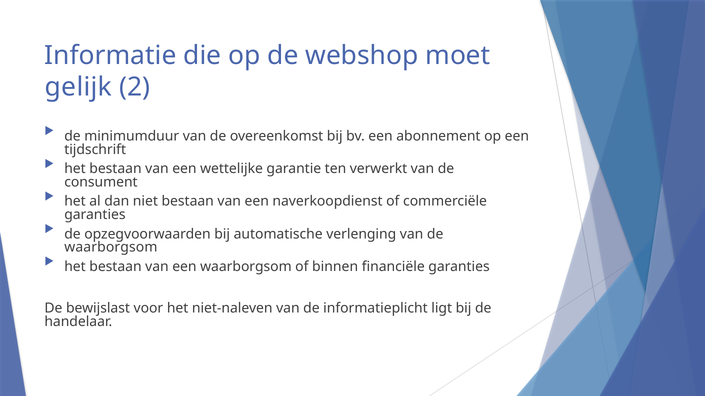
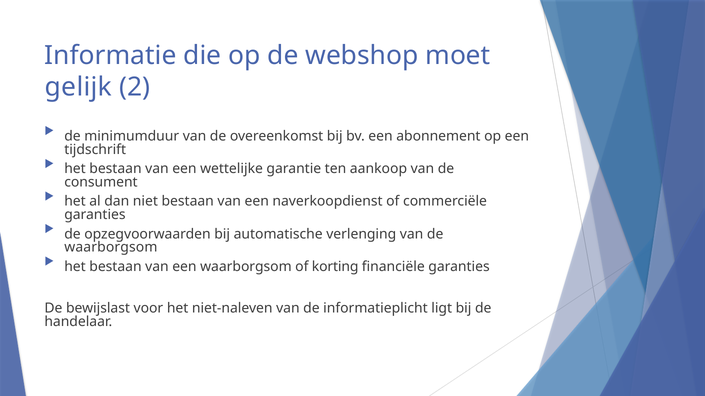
verwerkt: verwerkt -> aankoop (378, 169)
binnen: binnen -> korting (335, 267)
